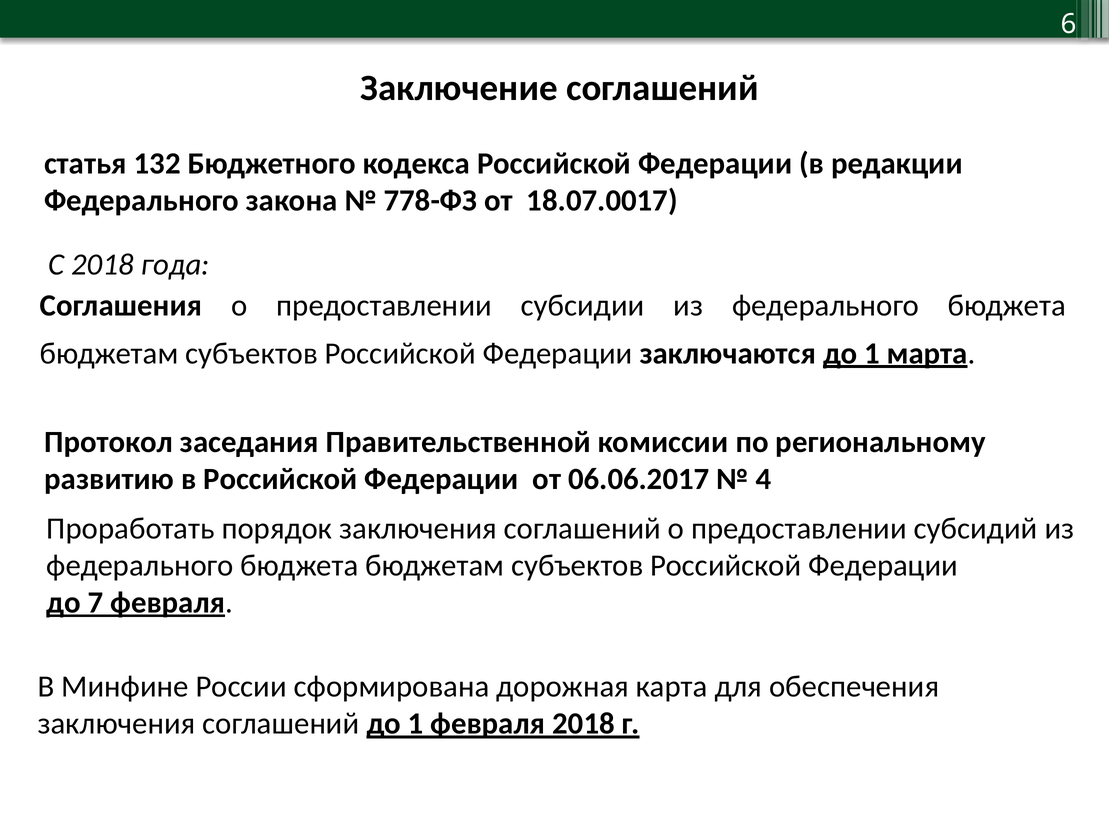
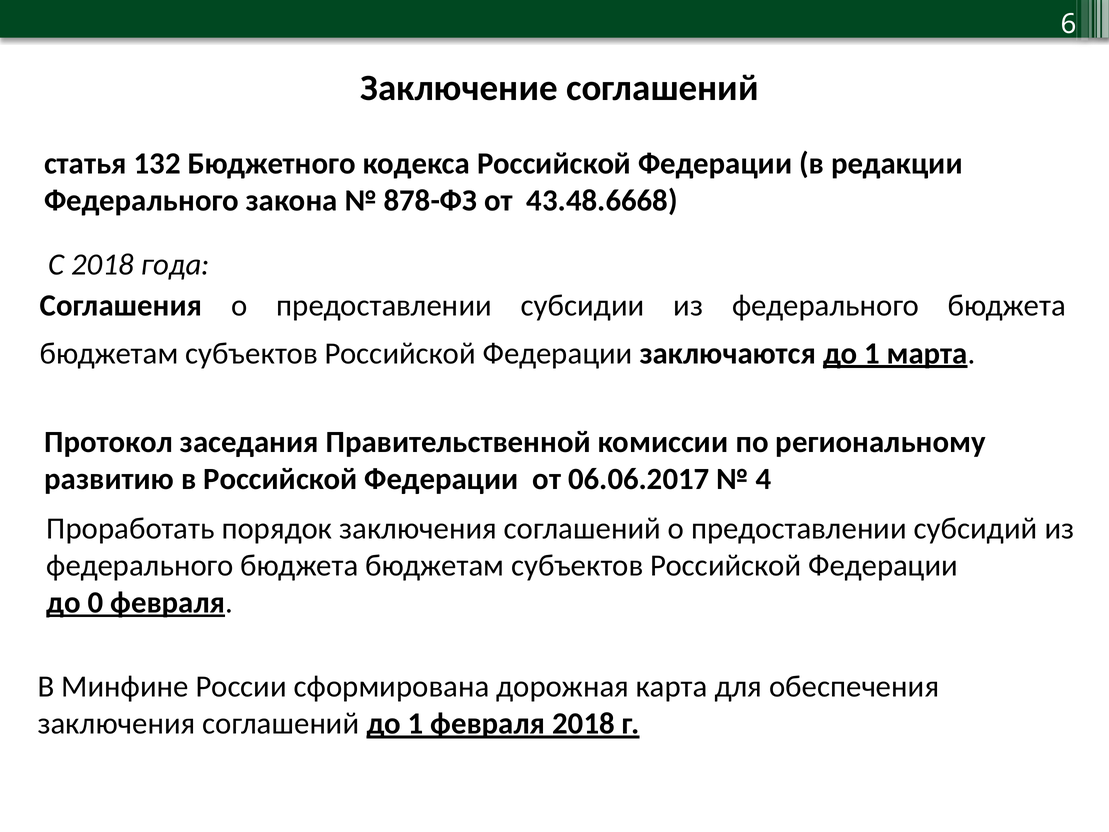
778-ФЗ: 778-ФЗ -> 878-ФЗ (430, 200)
18.07.0017: 18.07.0017 -> 43.48.6668 (602, 200)
7: 7 -> 0 (95, 602)
